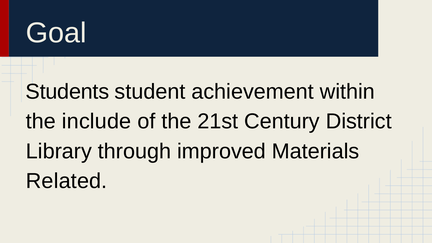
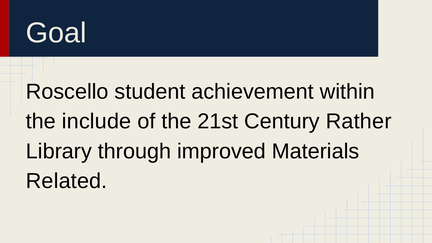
Students: Students -> Roscello (67, 92)
District: District -> Rather (359, 122)
